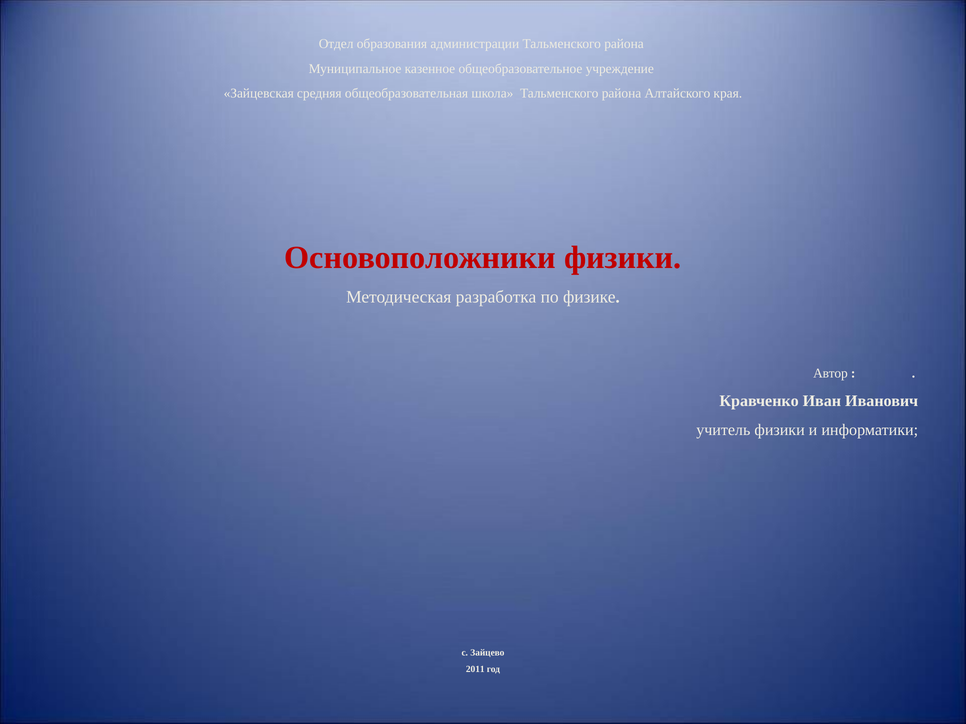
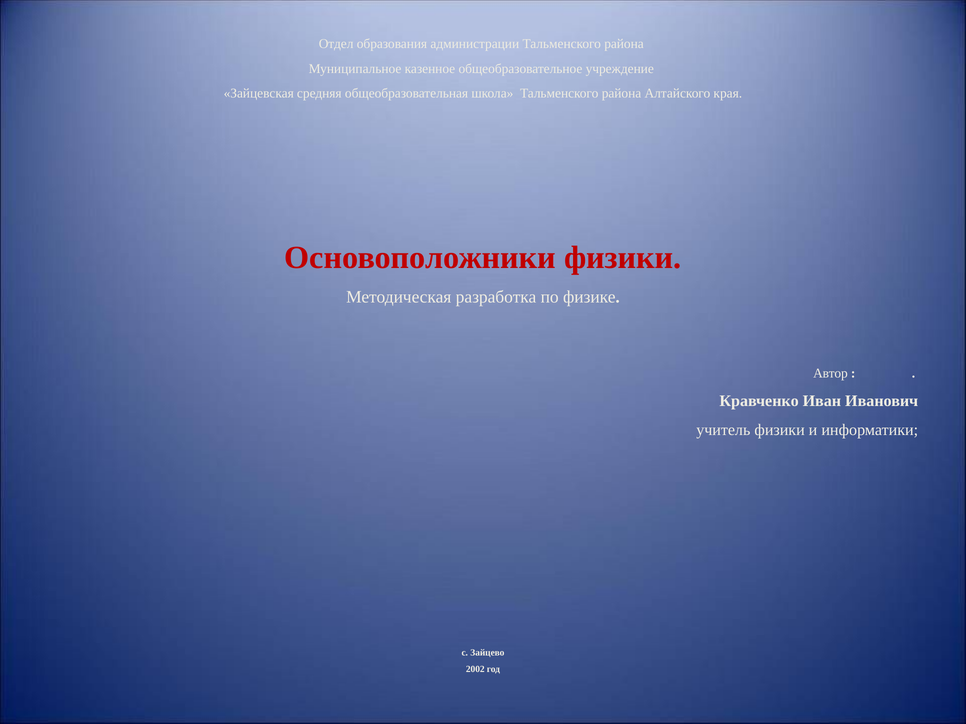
2011: 2011 -> 2002 (475, 670)
